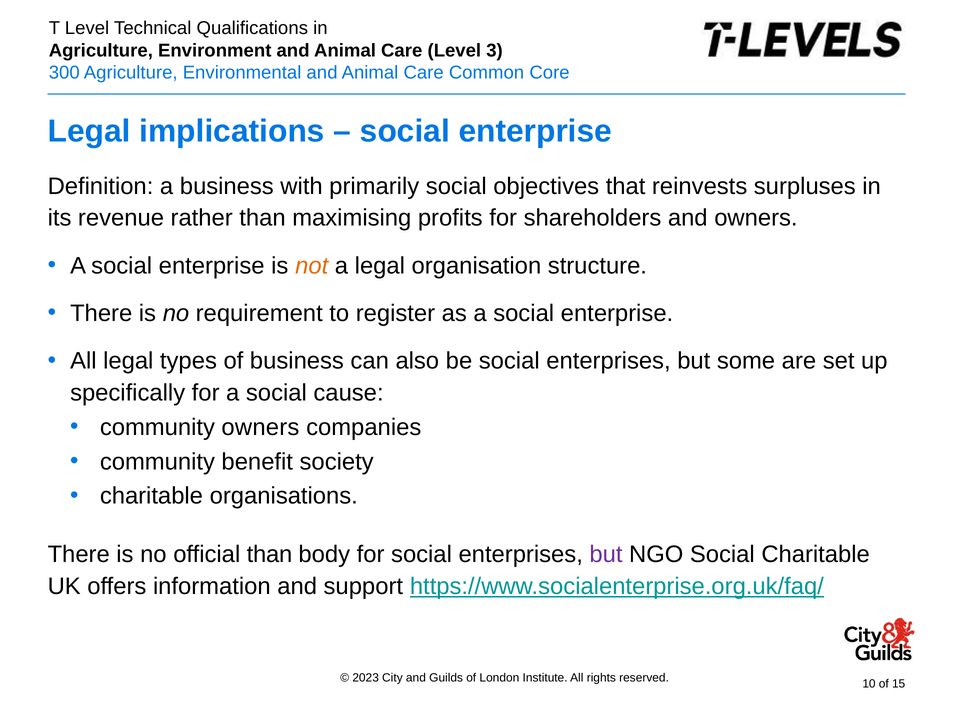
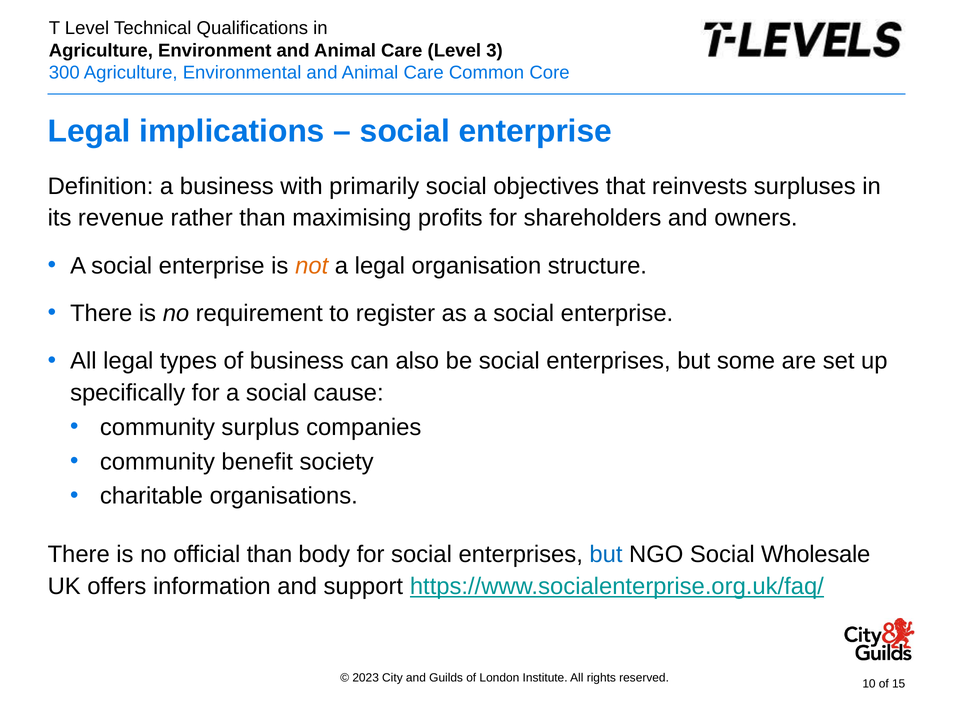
community owners: owners -> surplus (260, 427)
but colour: purple -> blue (606, 554)
Social Charitable: Charitable -> Wholesale (816, 554)
